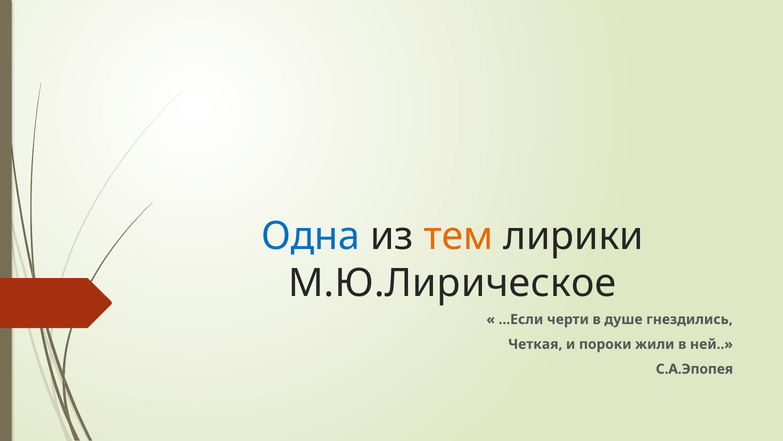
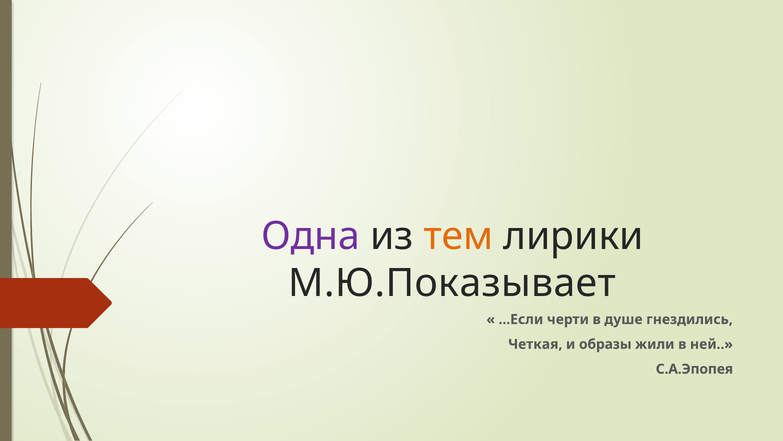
Одна colour: blue -> purple (311, 236)
М.Ю.Лирическое: М.Ю.Лирическое -> М.Ю.Показывает (452, 283)
пороки: пороки -> образы (605, 344)
